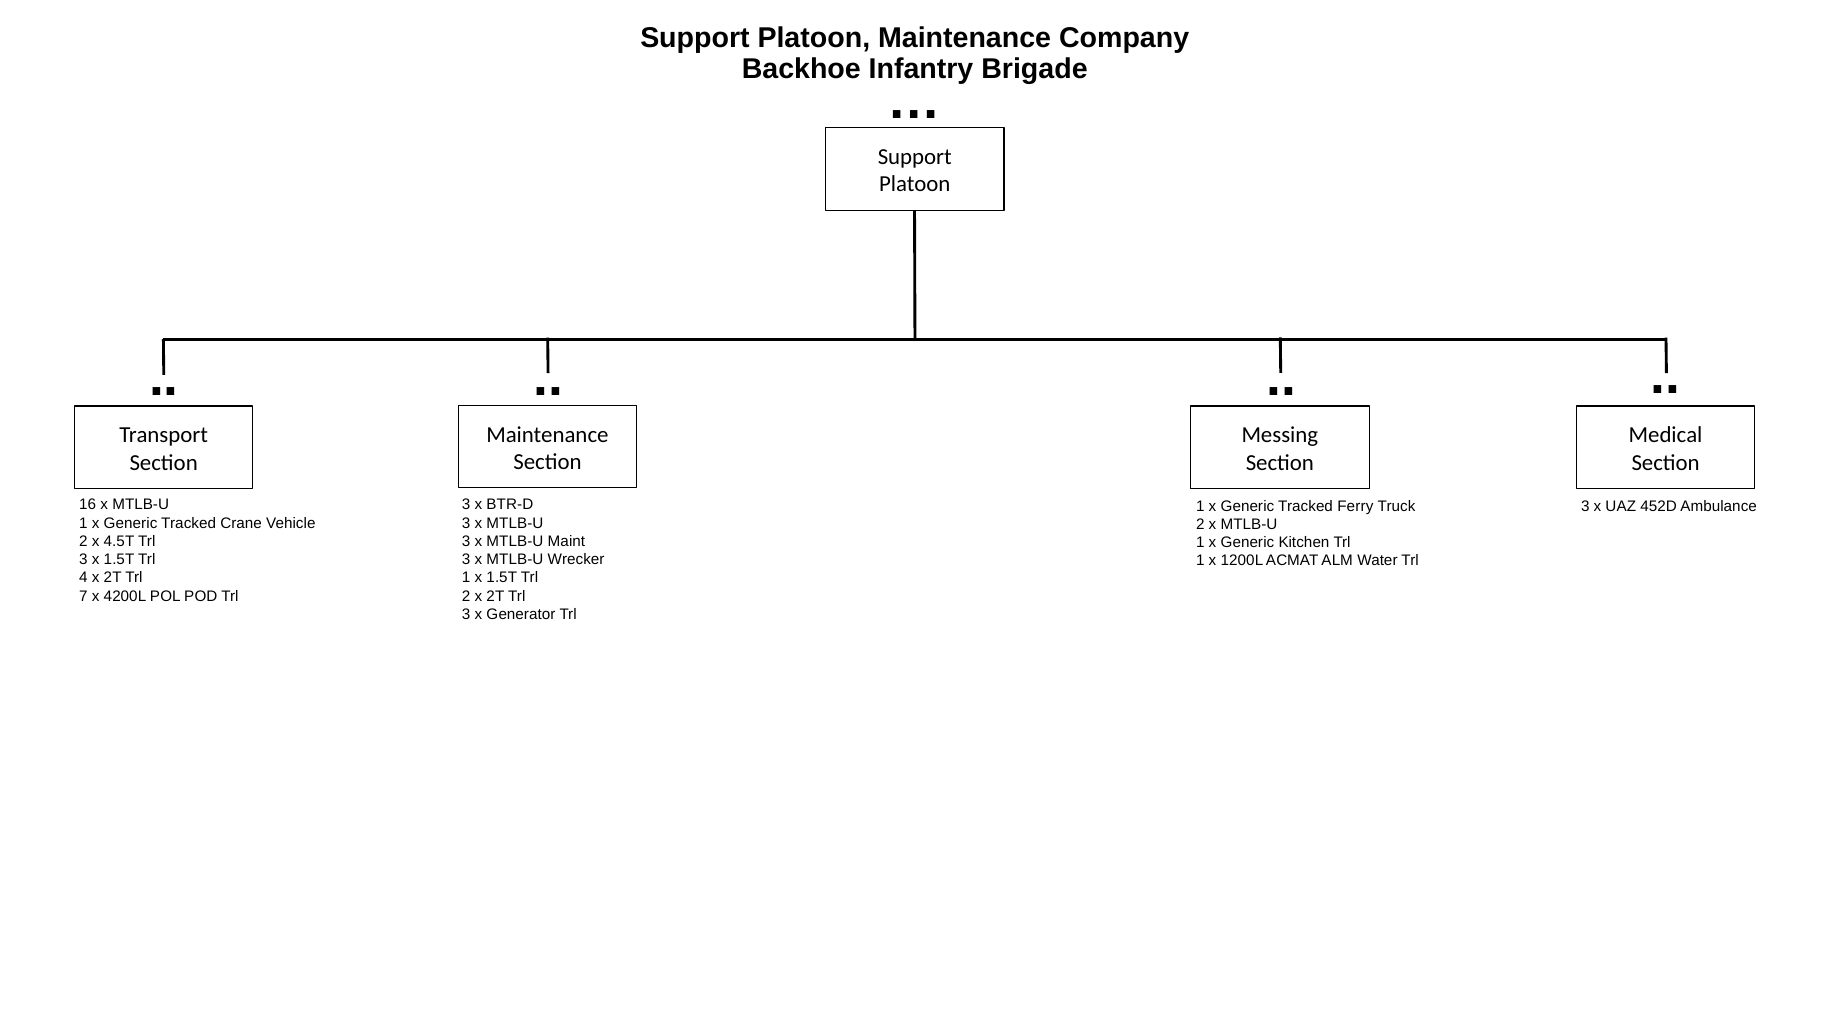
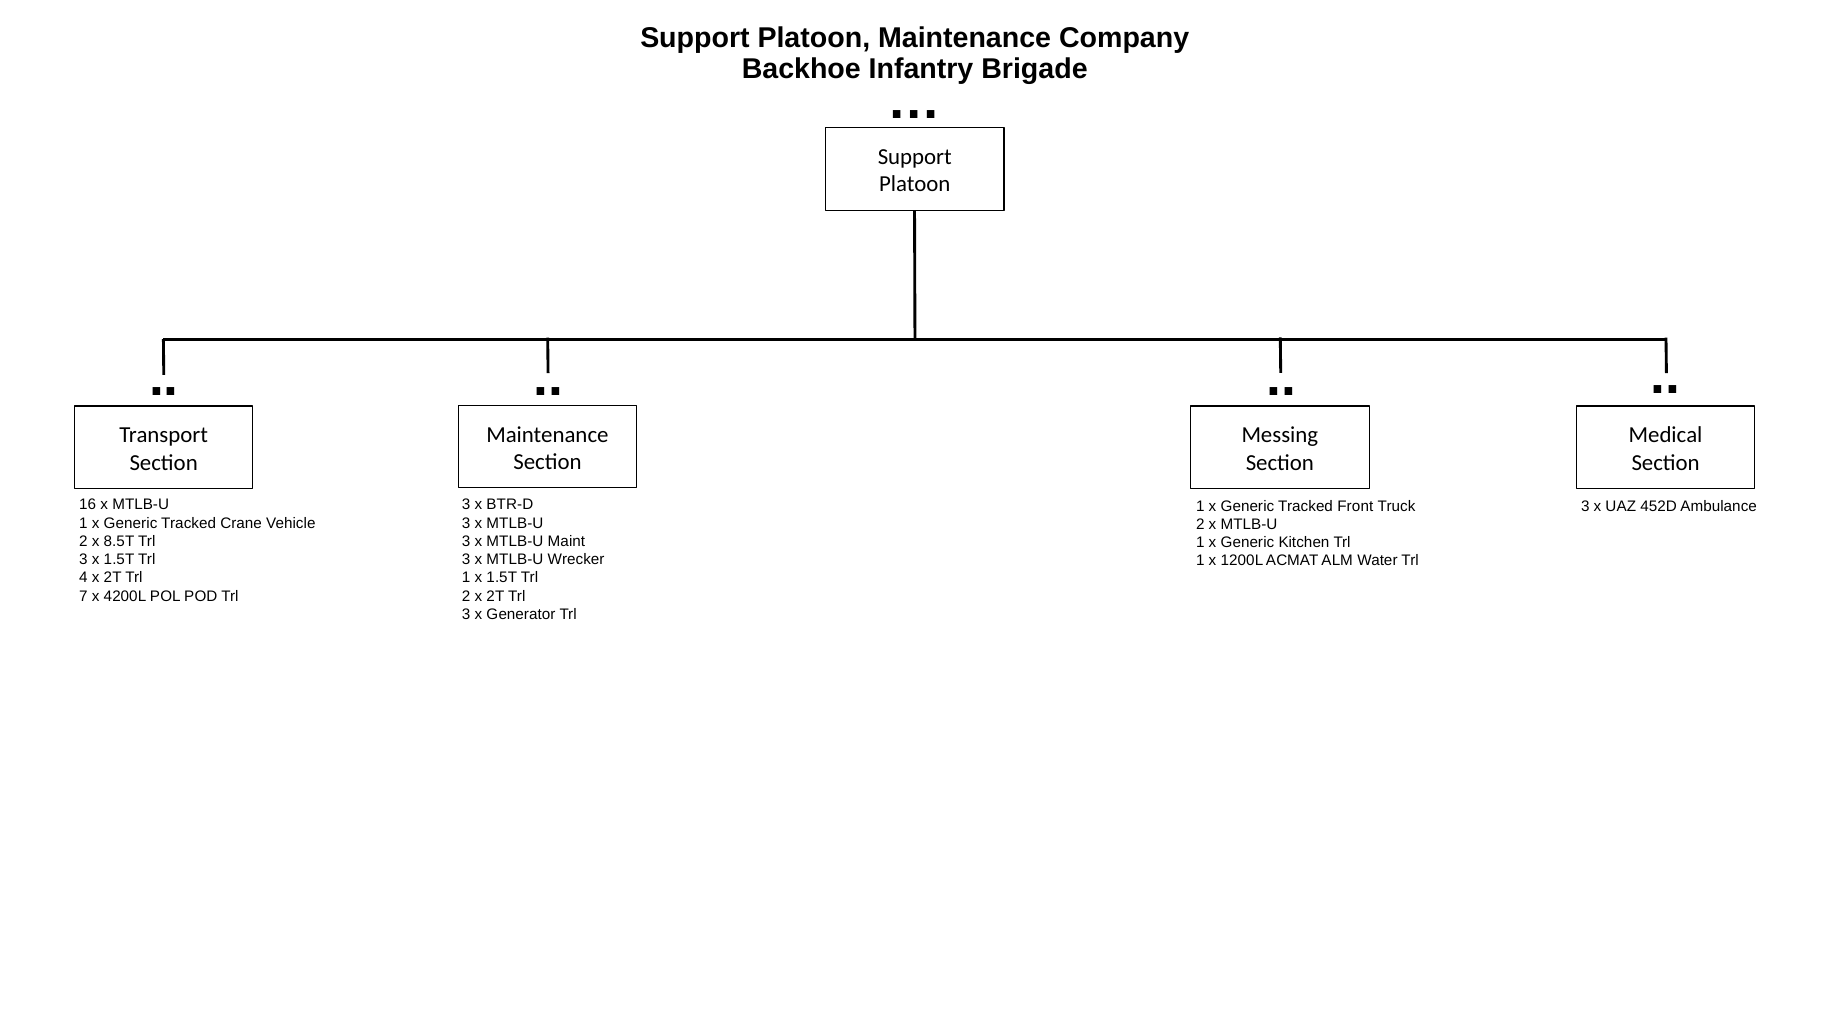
Ferry: Ferry -> Front (1355, 506)
4.5T: 4.5T -> 8.5T (119, 541)
